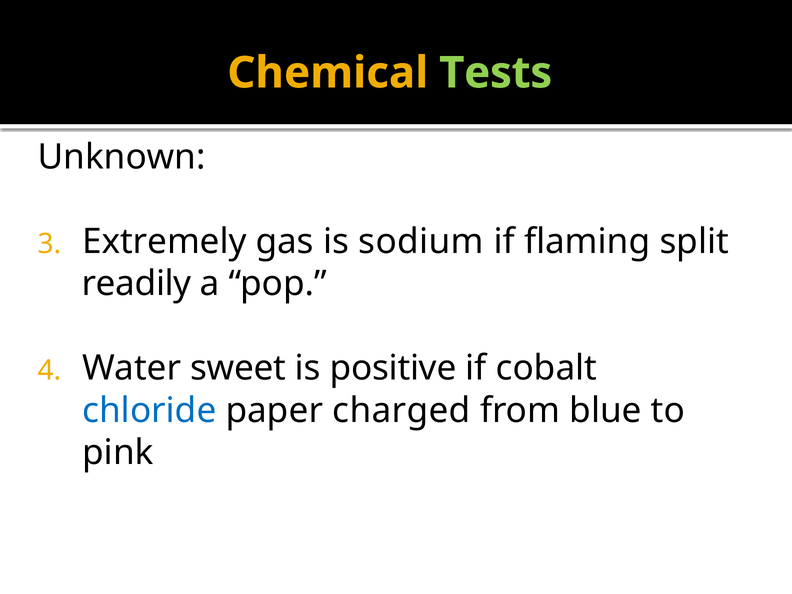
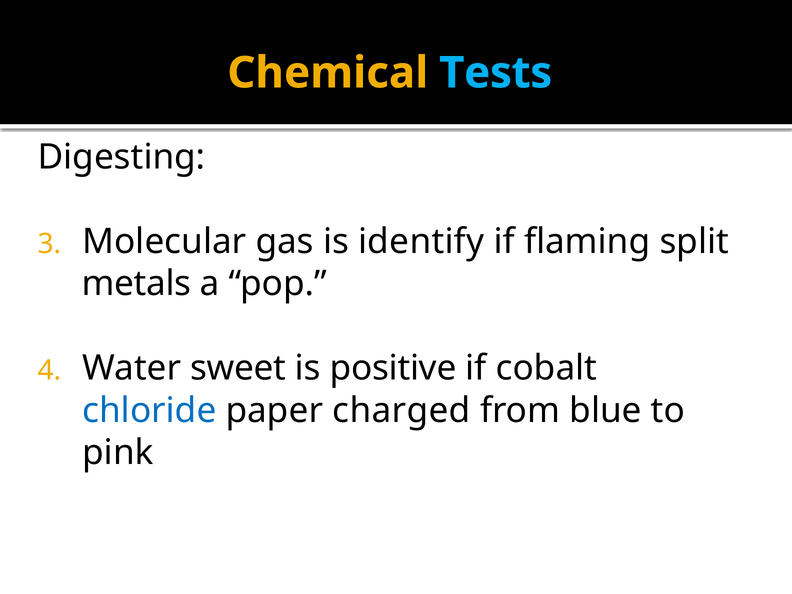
Tests colour: light green -> light blue (496, 73)
Unknown: Unknown -> Digesting (122, 157)
Extremely: Extremely -> Molecular (164, 241)
sodium: sodium -> identify (421, 241)
readily: readily -> metals (137, 284)
